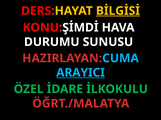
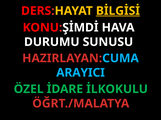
ARAYICI underline: present -> none (81, 73)
